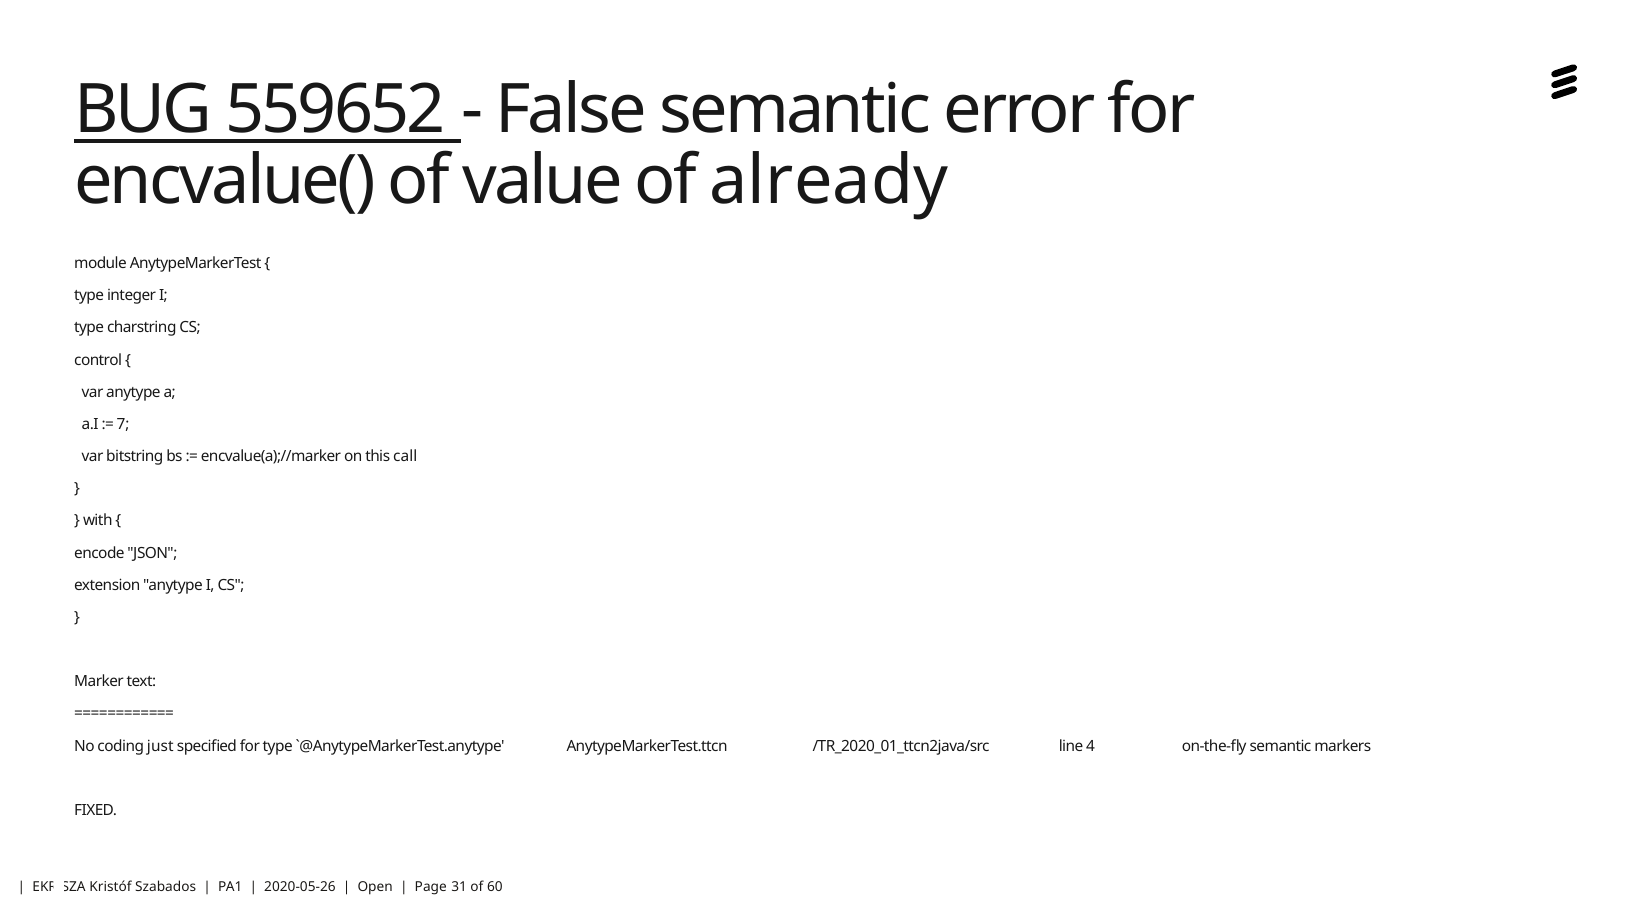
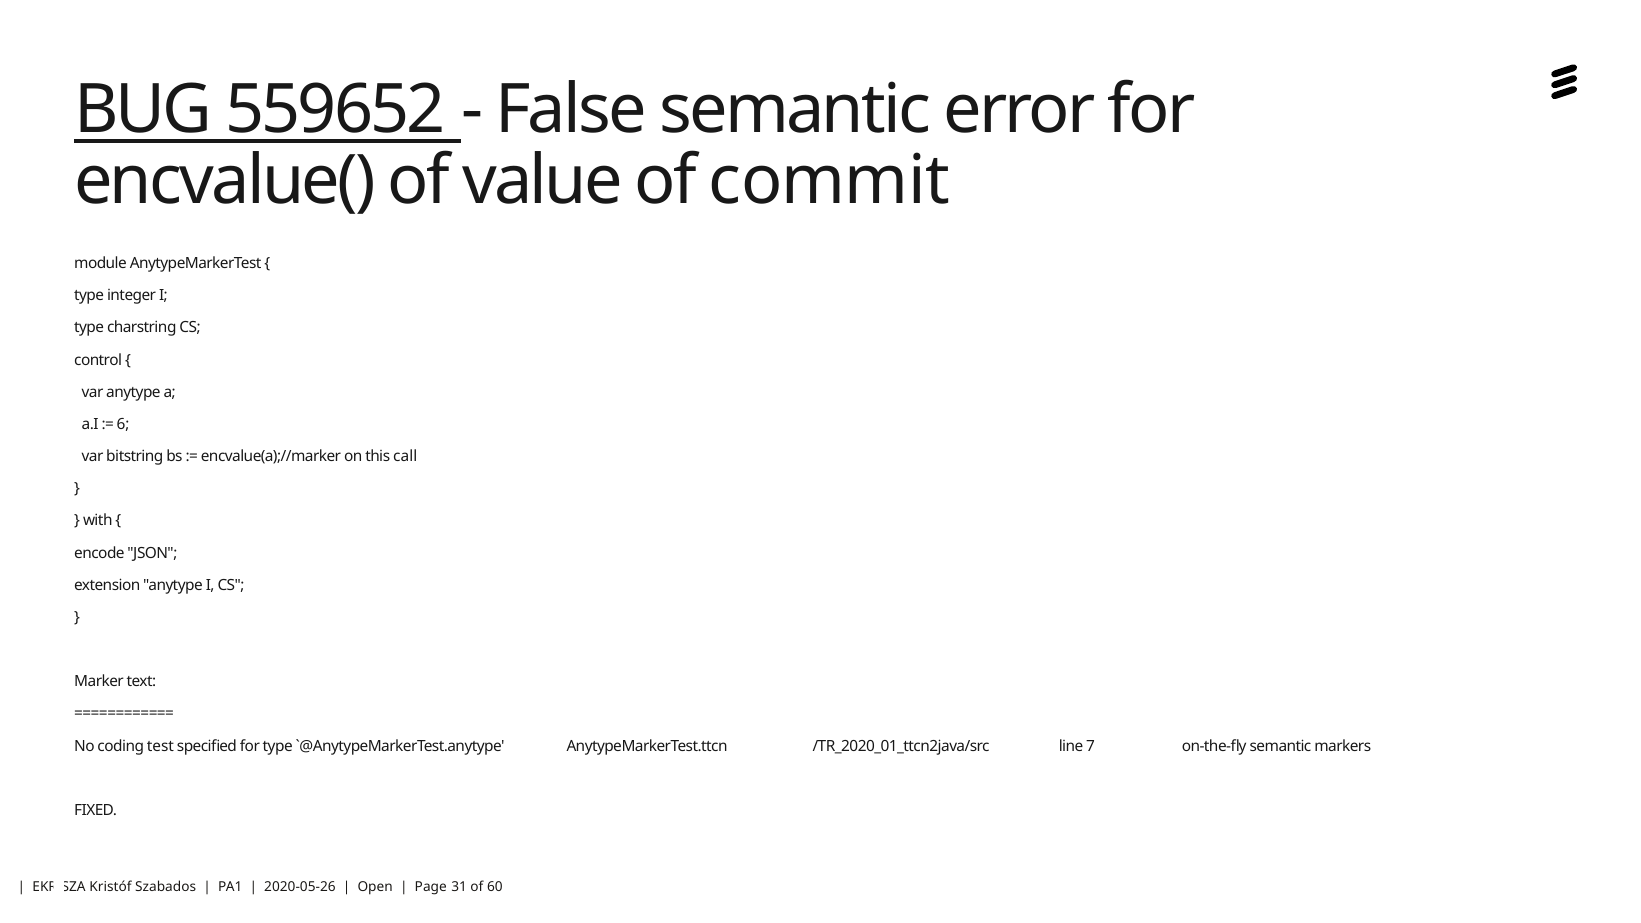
already: already -> commit (829, 181)
7: 7 -> 6 (123, 424)
just: just -> test (160, 746)
4: 4 -> 7 (1091, 746)
